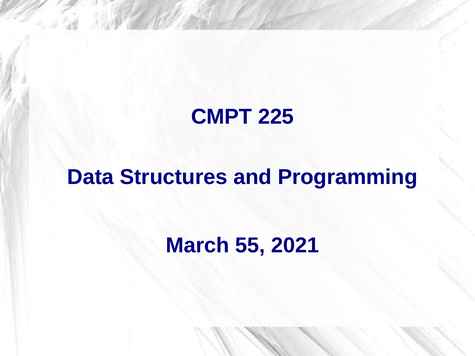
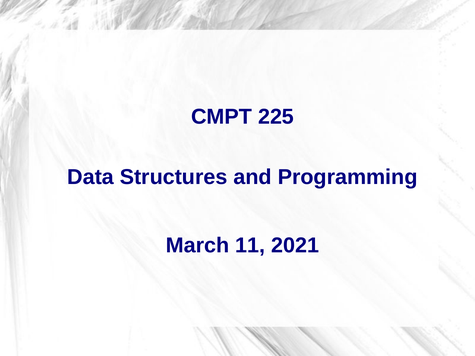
55: 55 -> 11 (250, 246)
